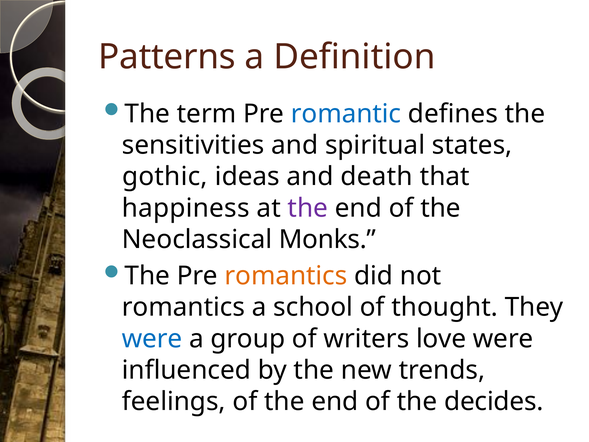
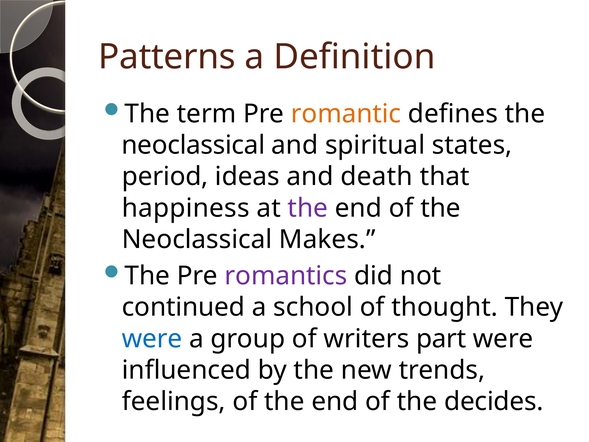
romantic colour: blue -> orange (346, 114)
sensitivities: sensitivities -> neoclassical (193, 145)
gothic: gothic -> period (165, 177)
Monks: Monks -> Makes (327, 239)
romantics colour: orange -> purple (286, 276)
romantics: romantics -> continued (183, 307)
love: love -> part (441, 339)
